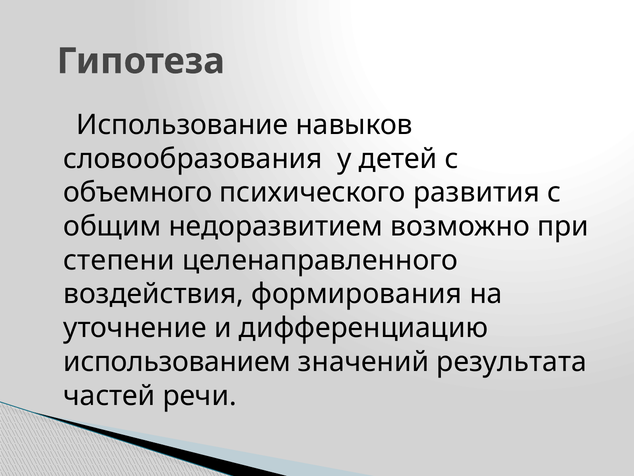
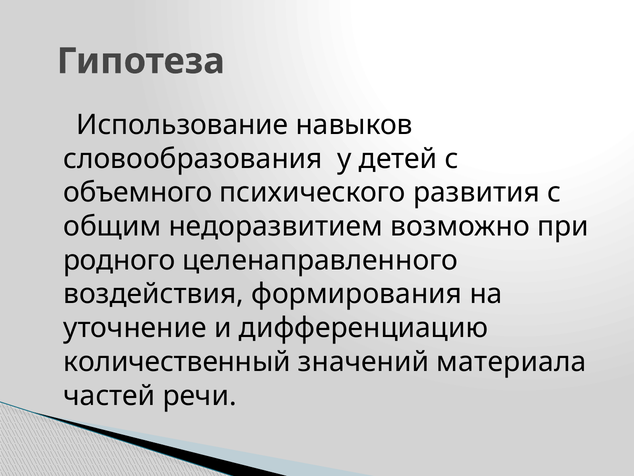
степени: степени -> родного (119, 260)
использованием: использованием -> количественный (177, 361)
результата: результата -> материала (512, 361)
